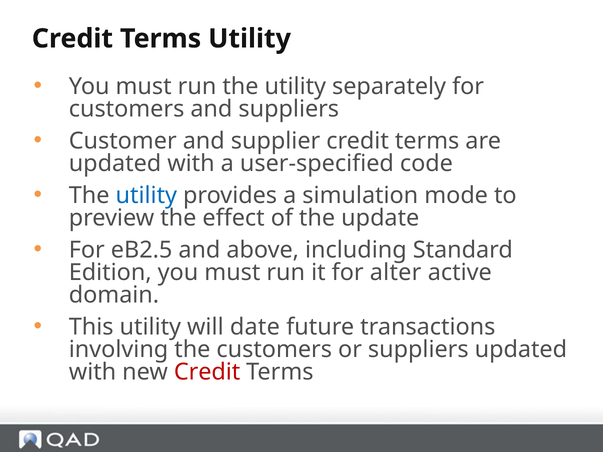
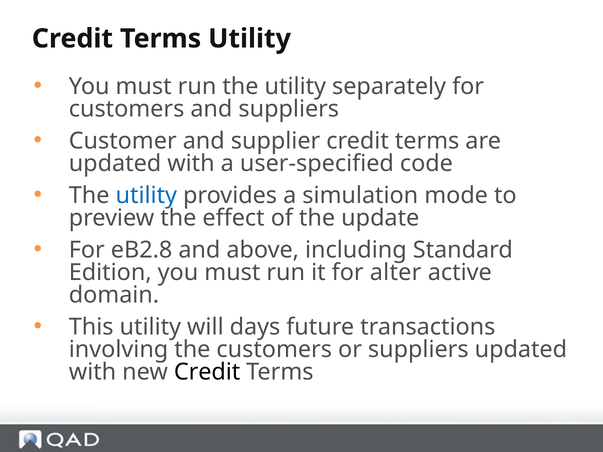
eB2.5: eB2.5 -> eB2.8 (142, 250)
date: date -> days (255, 327)
Credit colour: red -> black (207, 372)
